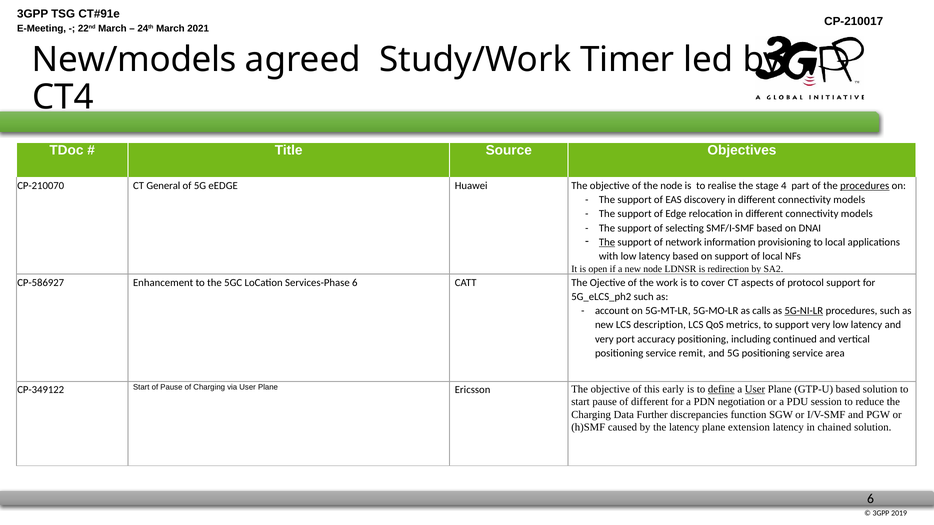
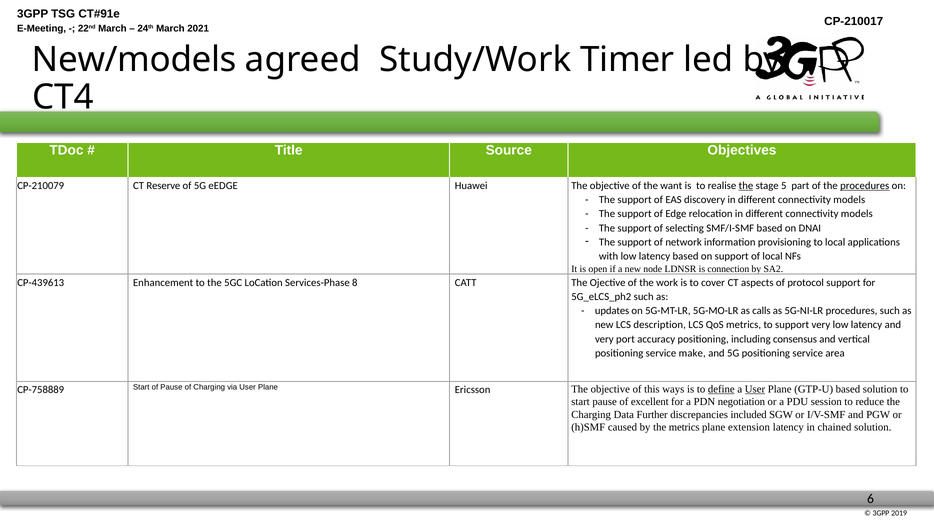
CP-210070: CP-210070 -> CP-210079 (41, 186)
General: General -> Reserve (163, 186)
the node: node -> want (671, 186)
the underline: none -> present (746, 186)
4: 4 -> 5 (784, 186)
The underline: present -> none (607, 242)
redirection: redirection -> connection (728, 269)
CP-586927: CP-586927 -> CP-439613 (41, 283)
Services-Phase 6: 6 -> 8 (355, 283)
account: account -> updates (612, 311)
5G-NI-LR underline: present -> none (804, 311)
continued: continued -> consensus (795, 339)
remit: remit -> make (692, 353)
CP-349122: CP-349122 -> CP-758889 (41, 390)
early: early -> ways (673, 389)
of different: different -> excellent (650, 402)
function: function -> included (749, 415)
the latency: latency -> metrics (684, 428)
